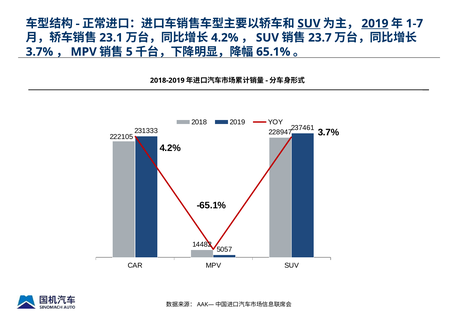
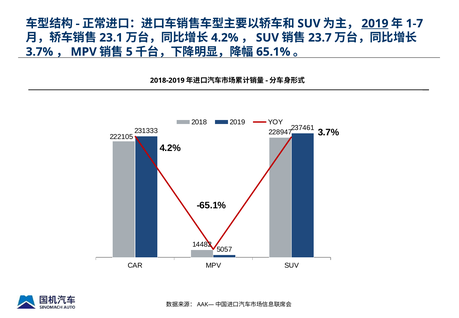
SUV underline: present -> none (309, 24)
